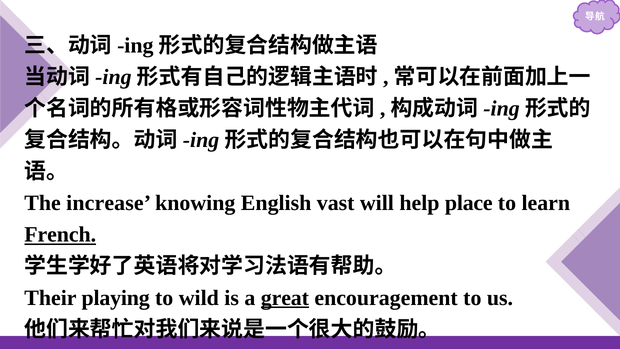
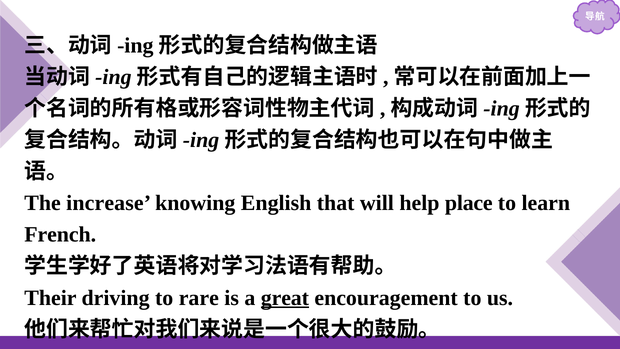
vast: vast -> that (336, 203)
French underline: present -> none (60, 235)
playing: playing -> driving (116, 298)
wild: wild -> rare (199, 298)
